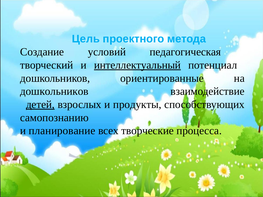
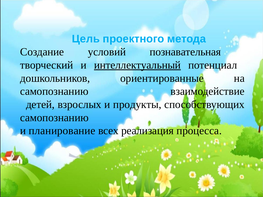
педагогическая: педагогическая -> познавательная (185, 52)
дошкольников: дошкольников -> самопознанию (54, 91)
детей underline: present -> none (40, 105)
творческие: творческие -> реализация (148, 131)
